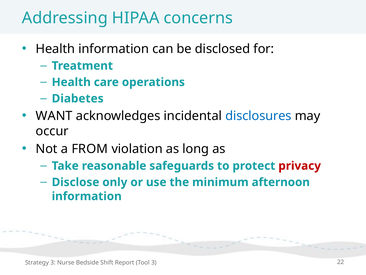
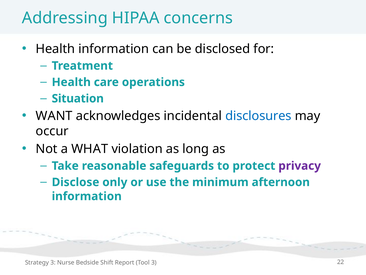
Diabetes: Diabetes -> Situation (78, 98)
FROM: FROM -> WHAT (90, 149)
privacy colour: red -> purple (300, 166)
